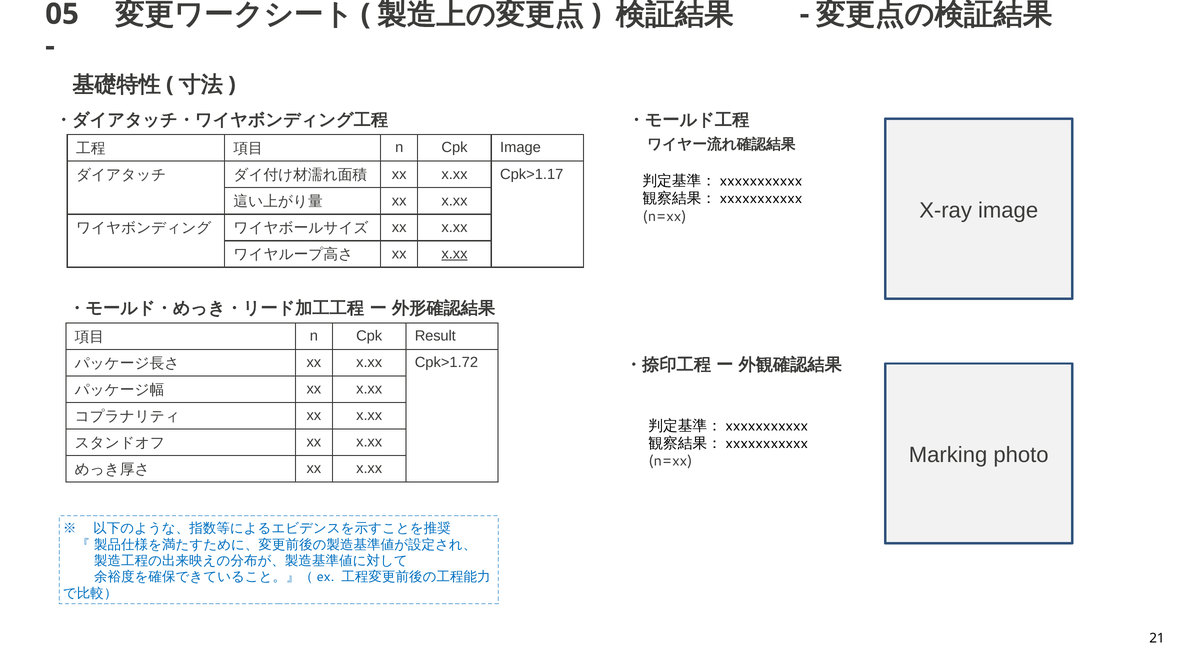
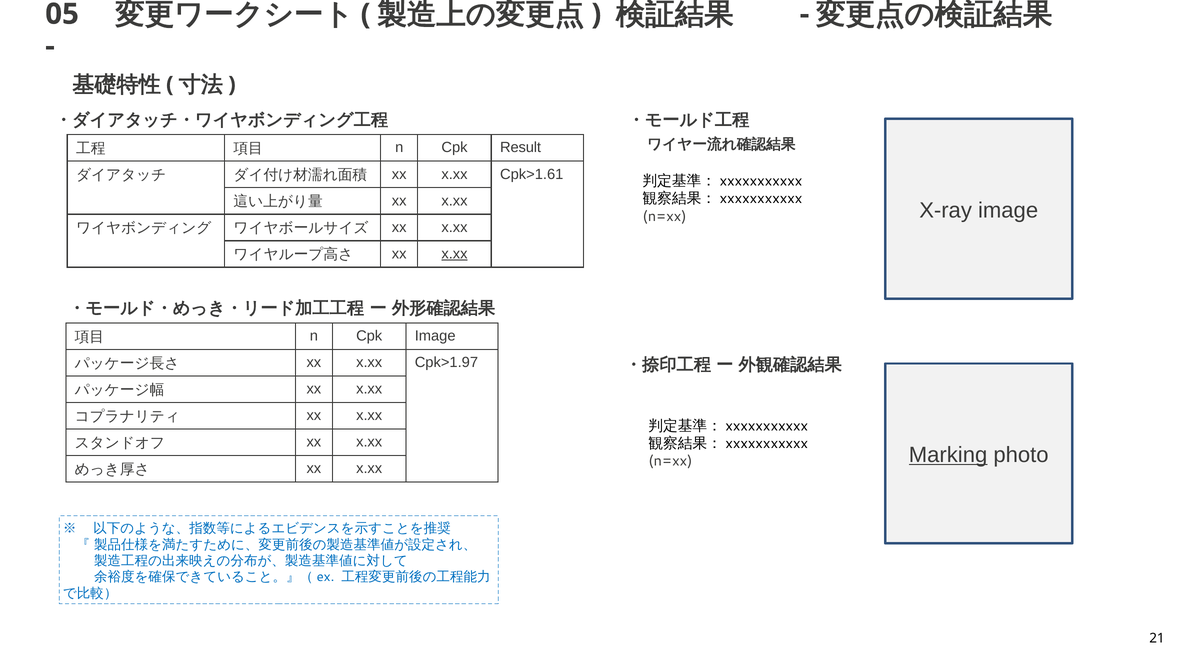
Cpk Image: Image -> Result (521, 148)
Cpk>1.17: Cpk>1.17 -> Cpk>1.61 (532, 174)
Cpk Result: Result -> Image (435, 336)
Cpk>1.72: Cpk>1.72 -> Cpk>1.97 (446, 363)
Marking underline: none -> present (948, 455)
